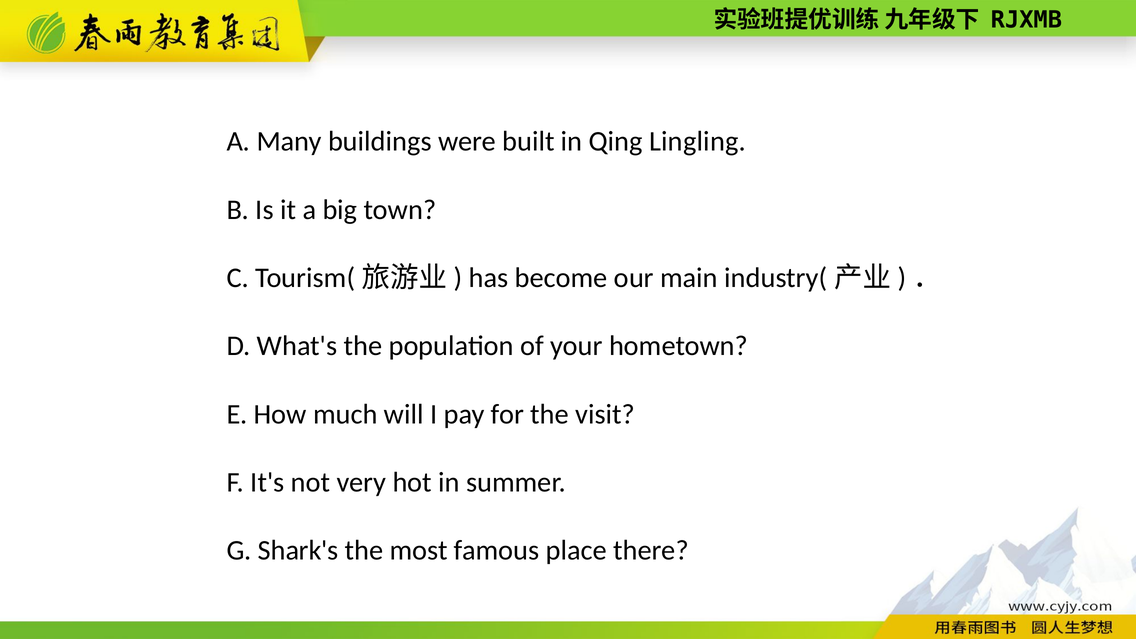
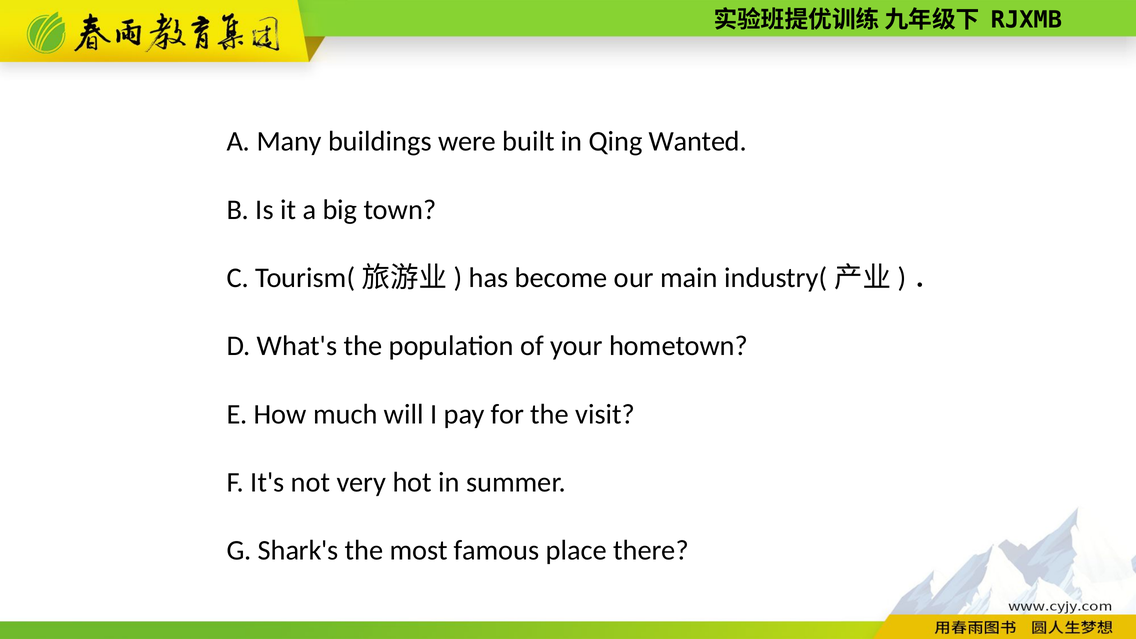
Lingling: Lingling -> Wanted (698, 142)
